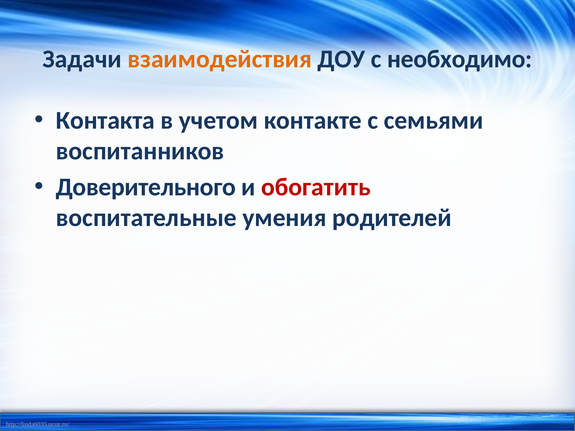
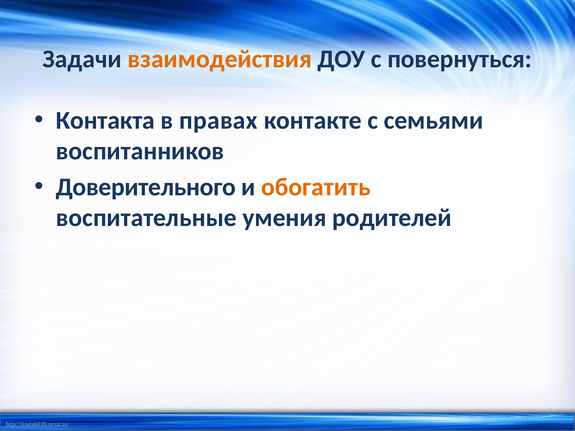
необходимо: необходимо -> повернуться (460, 59)
учетом: учетом -> правах (218, 121)
обогатить colour: red -> orange (316, 187)
